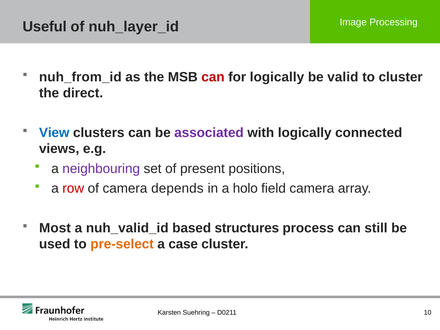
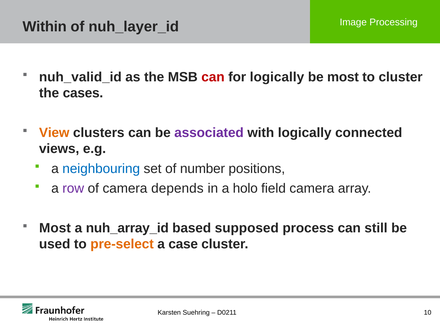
Useful: Useful -> Within (45, 27)
nuh_from_id: nuh_from_id -> nuh_valid_id (80, 77)
be valid: valid -> most (343, 77)
direct: direct -> cases (83, 93)
View colour: blue -> orange (54, 133)
neighbouring colour: purple -> blue (101, 169)
present: present -> number (203, 169)
row colour: red -> purple (73, 188)
nuh_valid_id: nuh_valid_id -> nuh_array_id (127, 228)
structures: structures -> supposed (247, 228)
